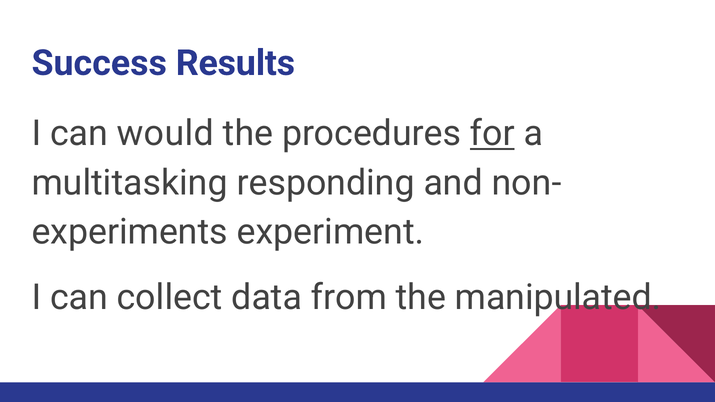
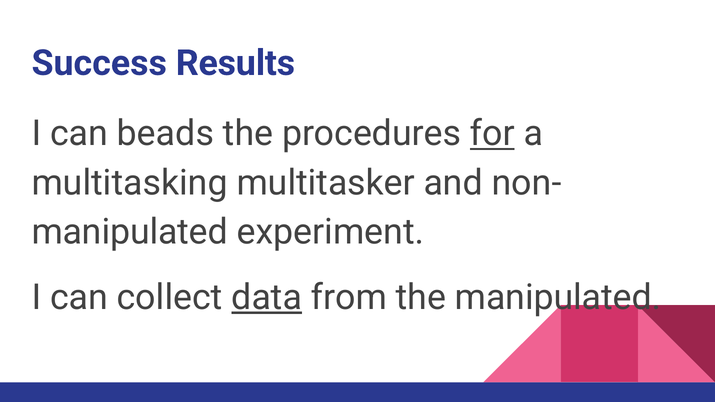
would: would -> beads (165, 134)
responding: responding -> multitasker (326, 183)
experiments: experiments -> manipulated (130, 232)
data underline: none -> present (267, 298)
